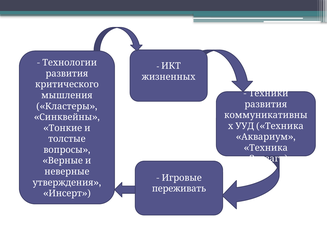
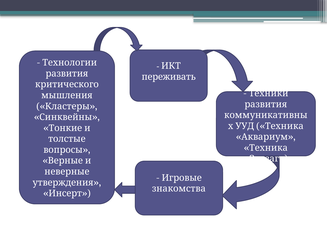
жизненных: жизненных -> переживать (169, 77)
переживать: переживать -> знакомства (179, 189)
